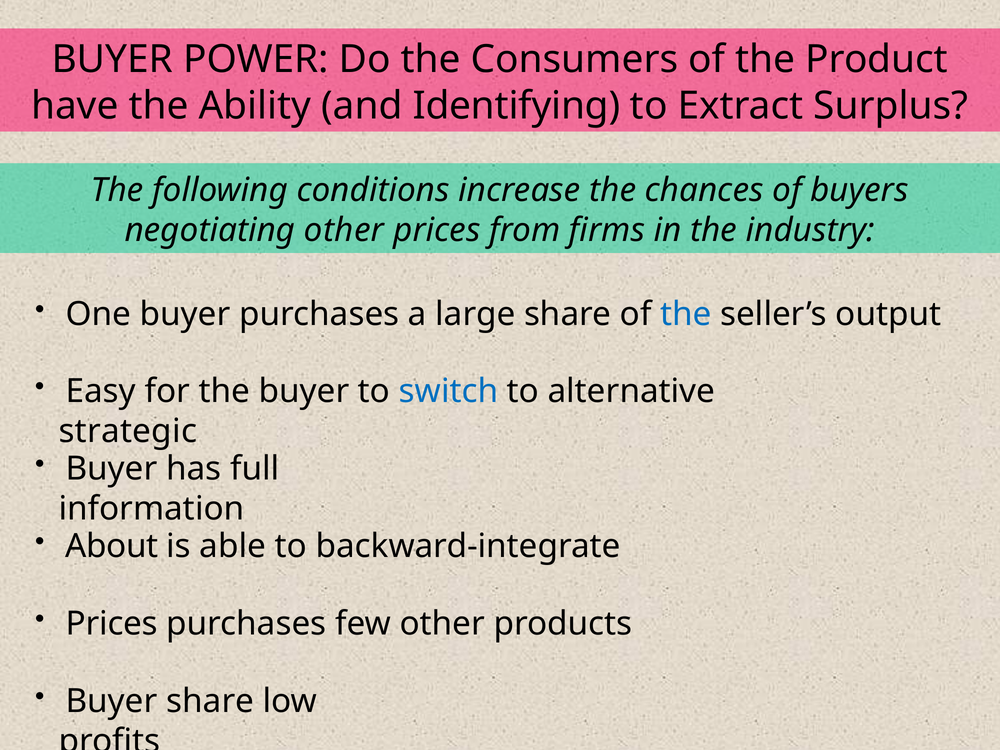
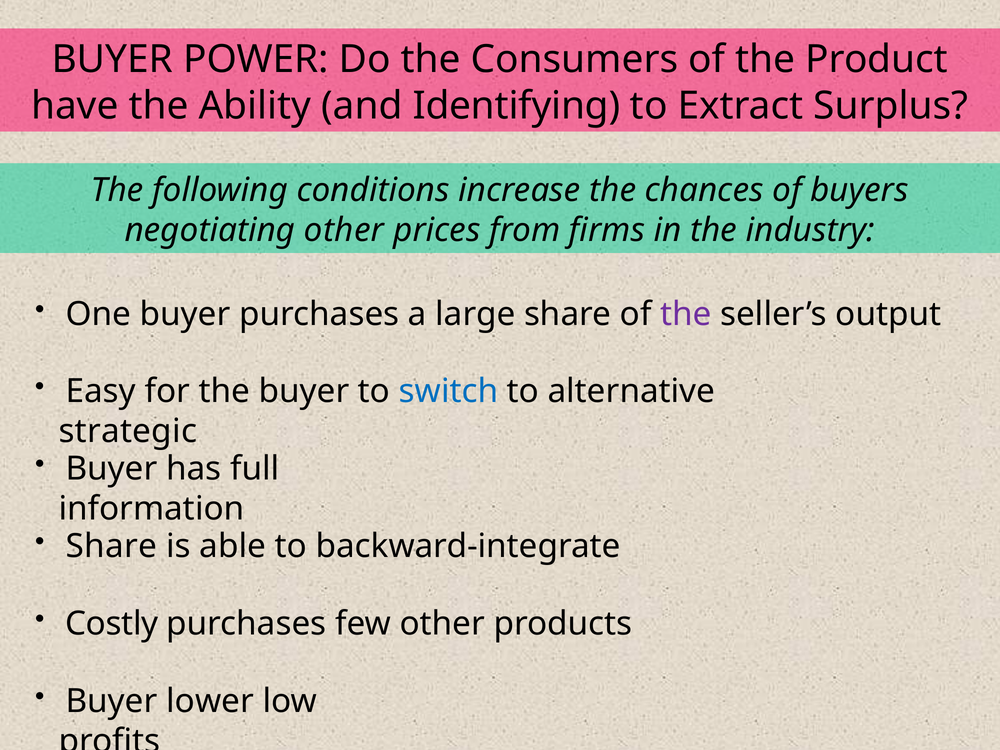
the colour: blue -> purple (686, 314)
About: About -> Share (112, 546)
Prices: Prices -> Costly (112, 624)
Buyer share: share -> lower (210, 701)
